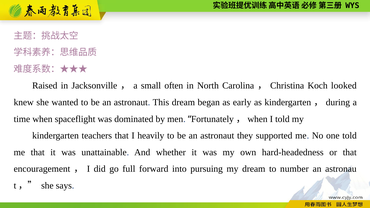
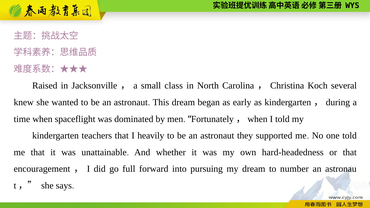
often: often -> class (174, 86)
looked: looked -> several (344, 86)
